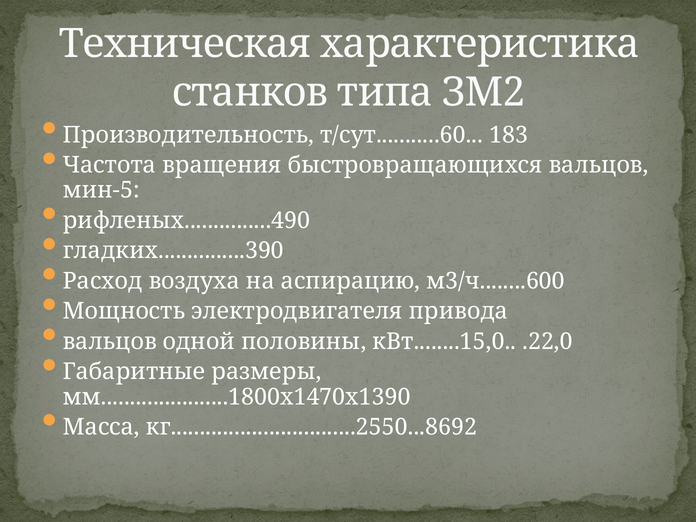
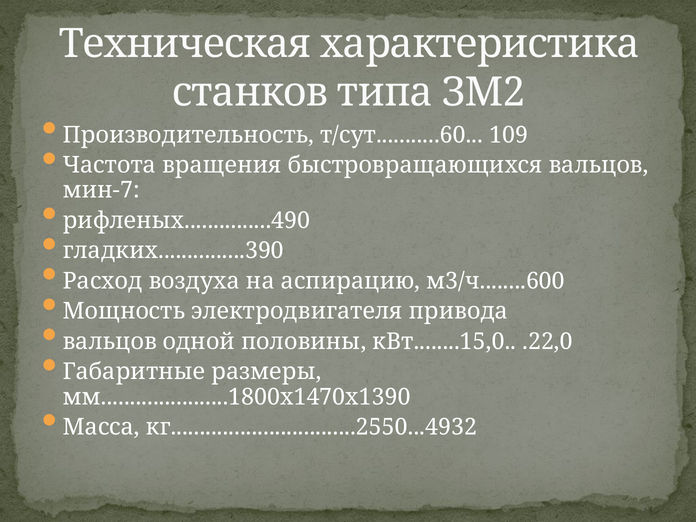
183: 183 -> 109 (509, 135)
мин-5: мин-5 -> мин-7 (101, 190)
кг................................2550...8692: кг................................2550...8692 -> кг................................2550...4932 (311, 427)
